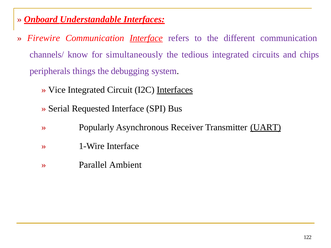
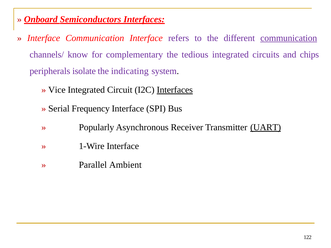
Understandable: Understandable -> Semiconductors (91, 19)
Firewire: Firewire -> Interface (44, 38)
Interface underline: present -> none (146, 38)
communication underline: none -> present (289, 38)
simultaneously: simultaneously -> complementary (135, 55)
things: things -> isolate (84, 71)
debugging: debugging -> indicating (130, 71)
Requested: Requested -> Frequency (91, 109)
